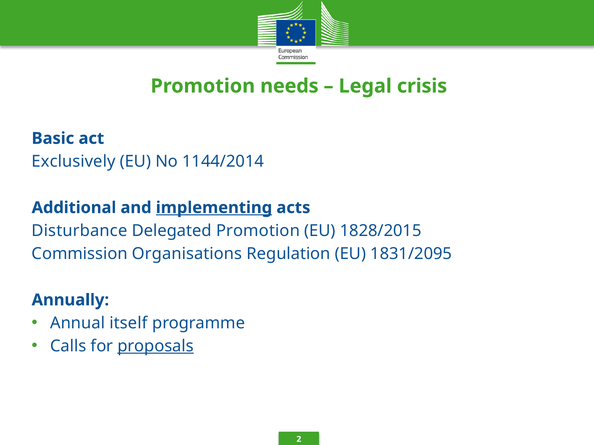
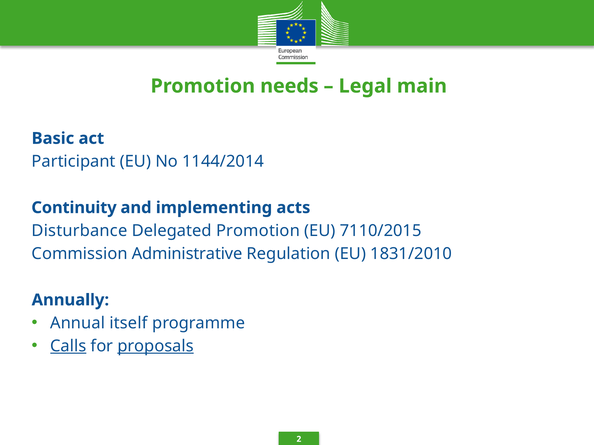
crisis: crisis -> main (422, 86)
Exclusively: Exclusively -> Participant (74, 162)
Additional: Additional -> Continuity (74, 208)
implementing underline: present -> none (214, 208)
1828/2015: 1828/2015 -> 7110/2015 (381, 231)
Organisations: Organisations -> Administrative (187, 254)
1831/2095: 1831/2095 -> 1831/2010 (411, 254)
Calls underline: none -> present (68, 347)
